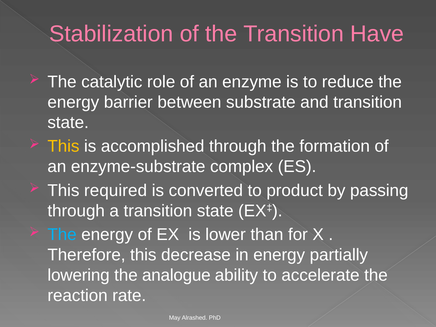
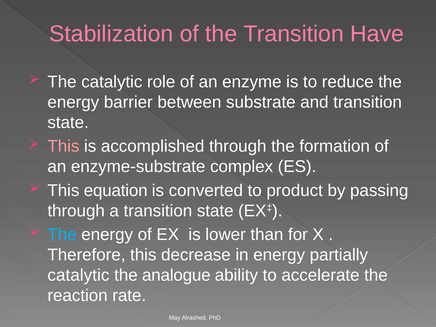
This colour: yellow -> pink (63, 146)
required: required -> equation (116, 190)
lowering: lowering -> catalytic (78, 275)
